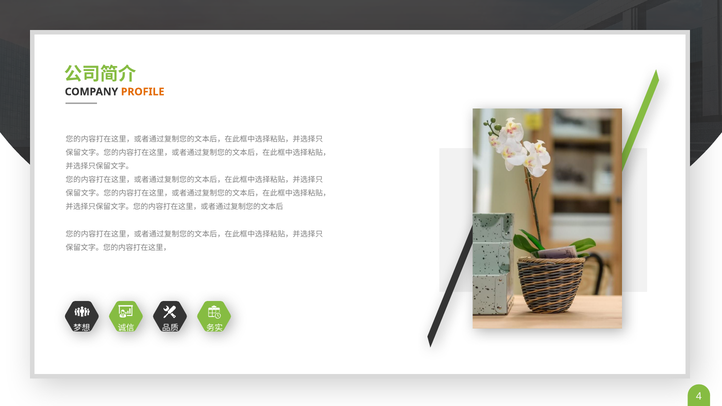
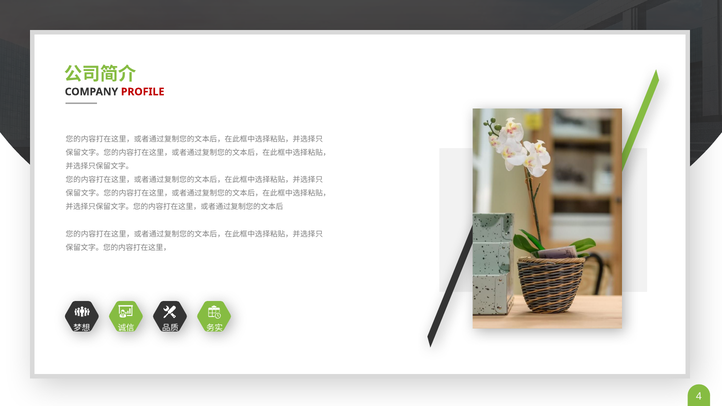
PROFILE colour: orange -> red (143, 92)
